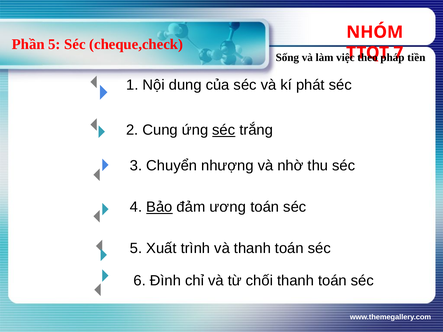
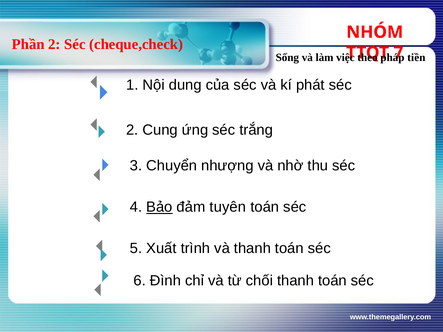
Phần 5: 5 -> 2 (54, 44)
séc underline: present -> none (224, 130)
ương: ương -> tuyên (228, 207)
